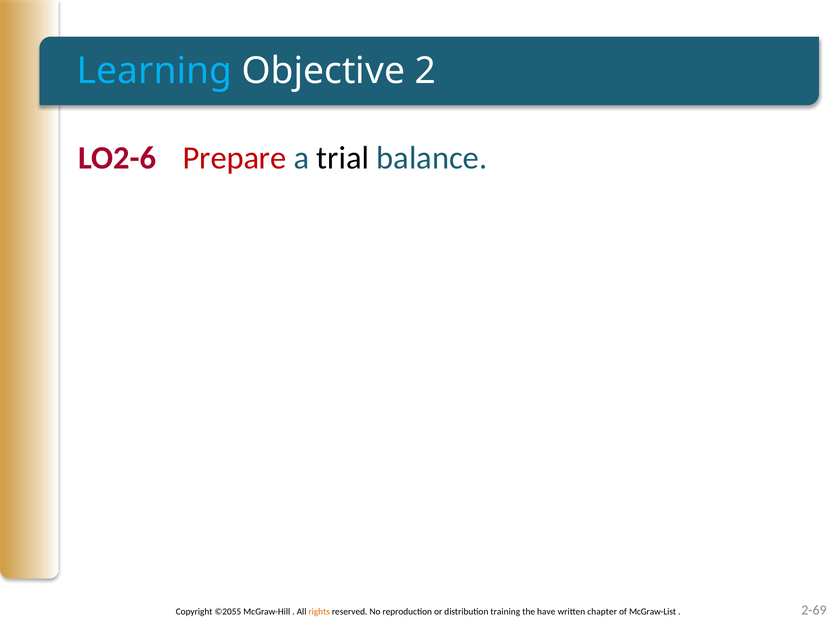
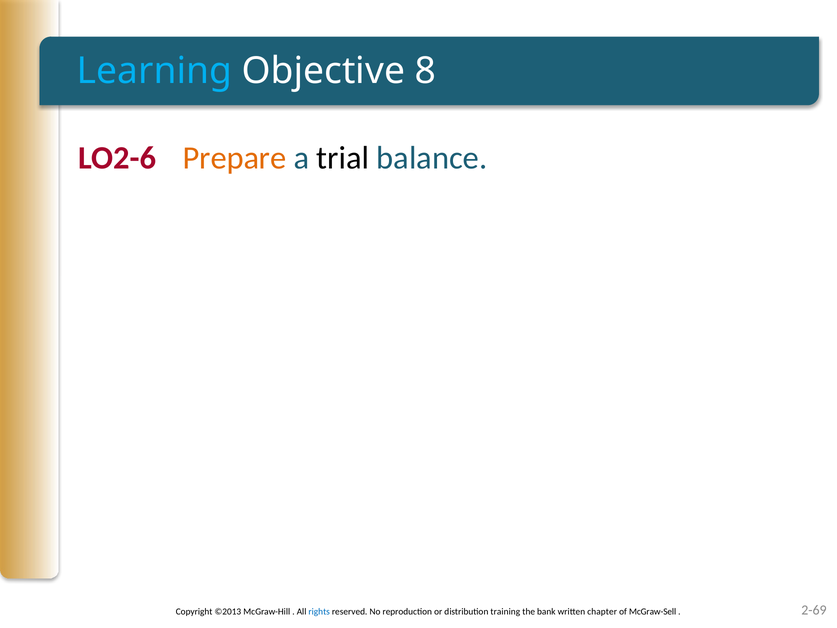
2: 2 -> 8 (425, 71)
Prepare colour: red -> orange (235, 158)
©2055: ©2055 -> ©2013 (228, 611)
rights colour: orange -> blue (319, 611)
have: have -> bank (546, 611)
McGraw-List: McGraw-List -> McGraw-Sell (653, 611)
